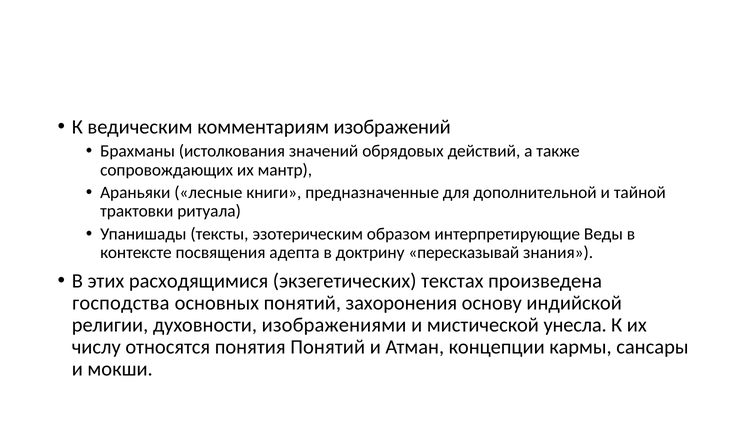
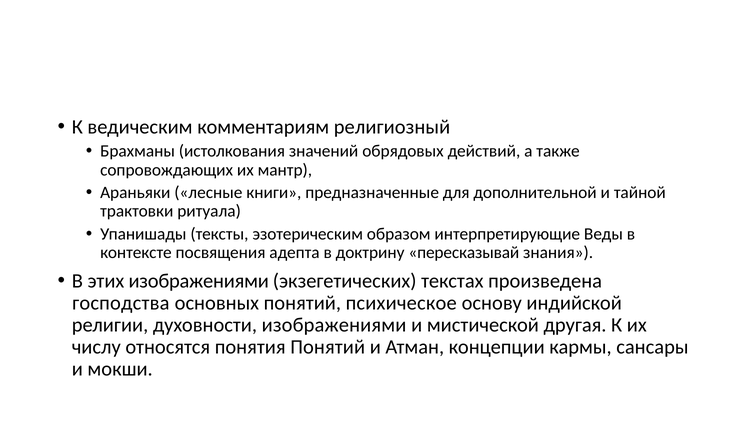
изображений: изображений -> религиозный (392, 127)
этих расходящимися: расходящимися -> изображениями (199, 281)
захоронения: захоронения -> психическое (401, 303)
унесла: унесла -> другая (575, 325)
